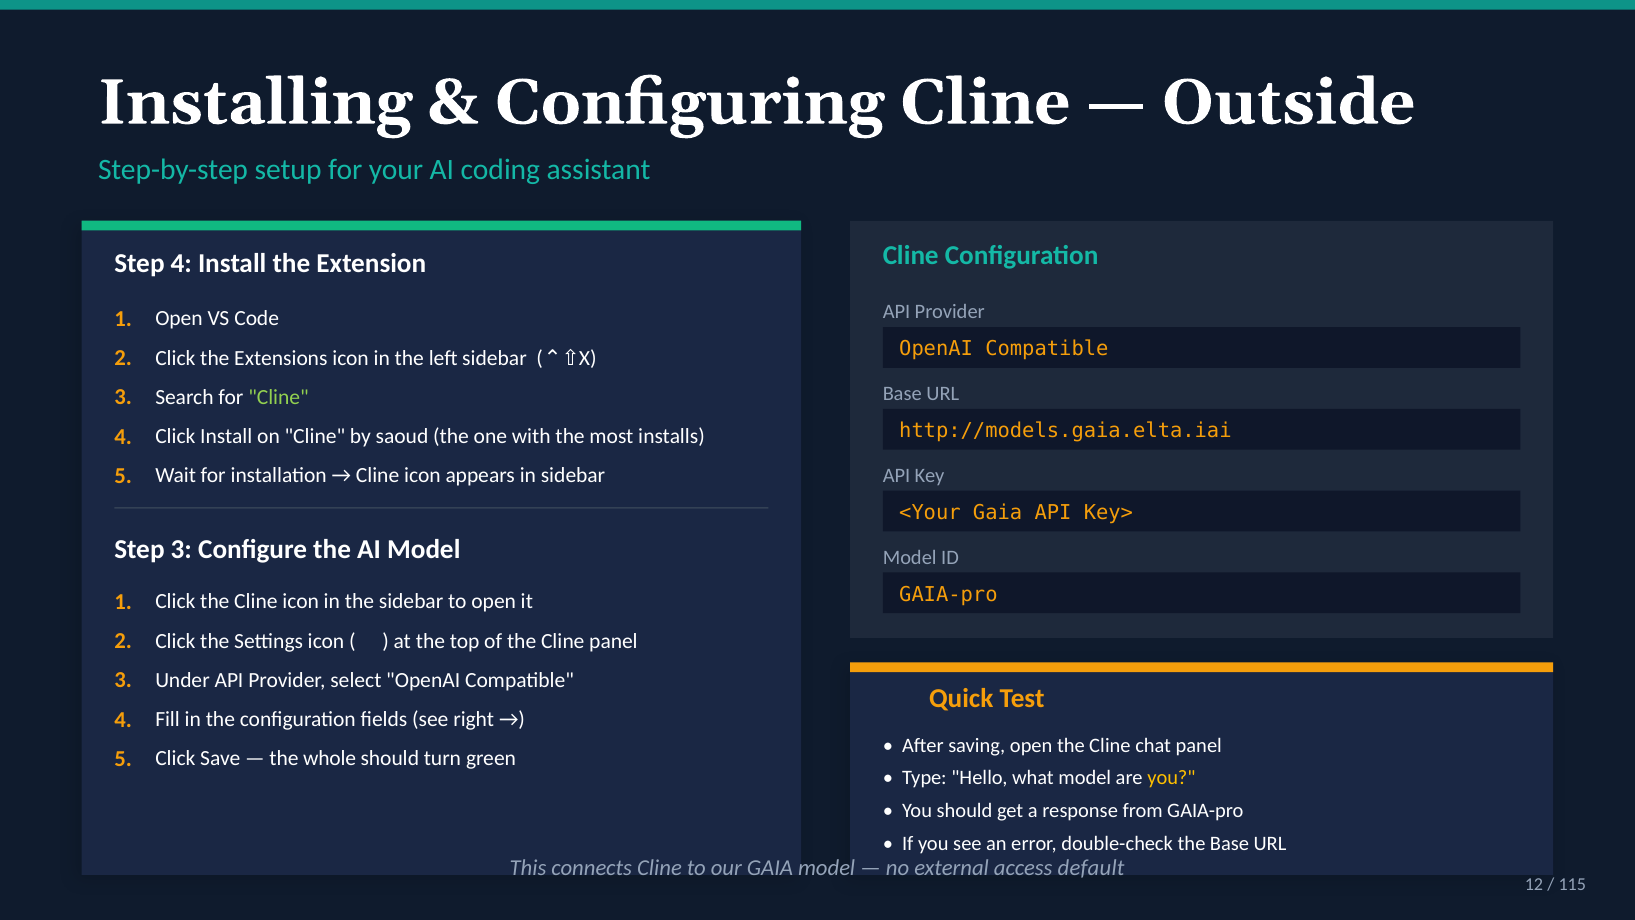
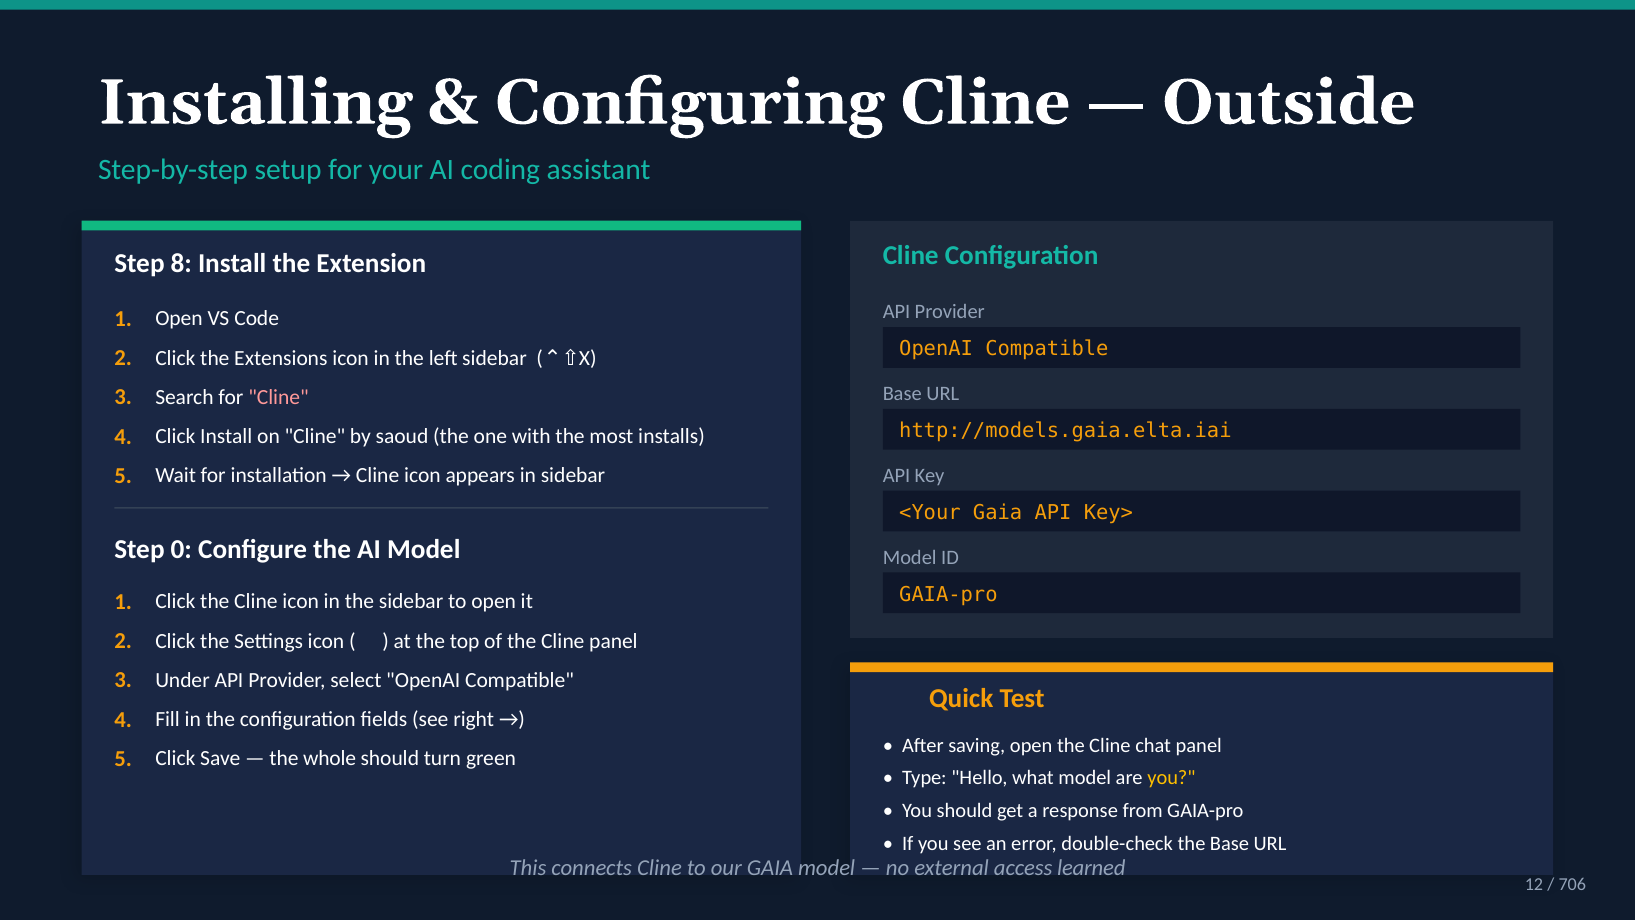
Step 4: 4 -> 8 (181, 263)
Cline colour: light green -> pink (279, 397)
Step 3: 3 -> 0 (181, 550)
default: default -> learned (1091, 868)
115: 115 -> 706 (1572, 884)
